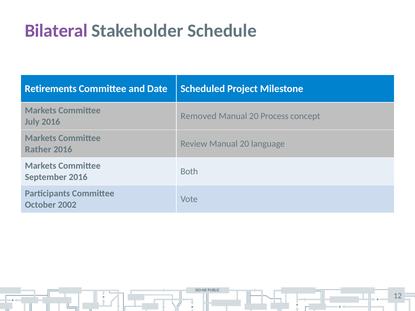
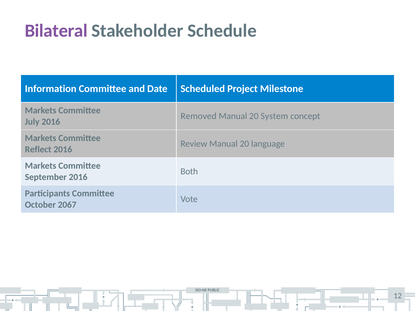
Retirements: Retirements -> Information (51, 89)
Process: Process -> System (274, 116)
Rather: Rather -> Reflect (38, 150)
2002: 2002 -> 2067 (67, 205)
